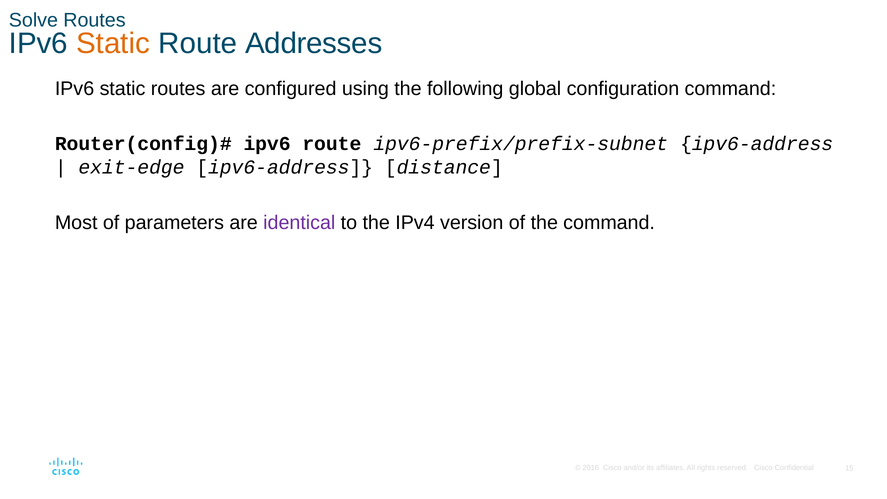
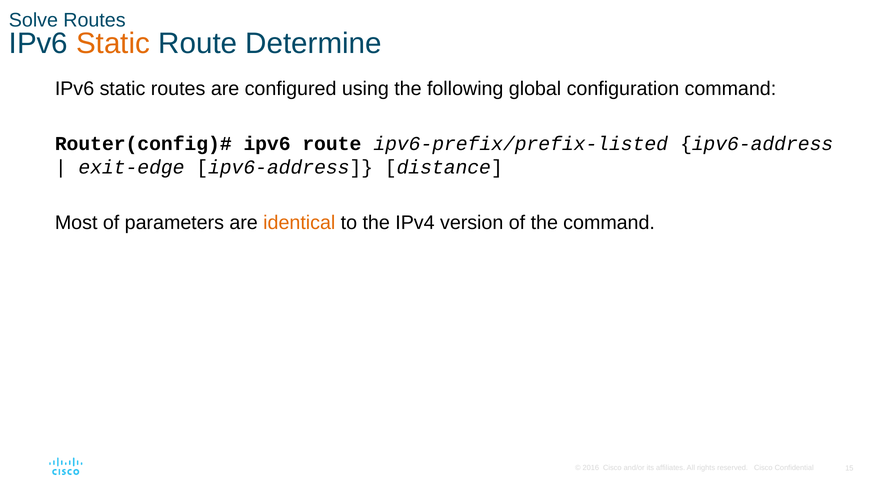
Addresses: Addresses -> Determine (314, 44)
ipv6-prefix/prefix-subnet: ipv6-prefix/prefix-subnet -> ipv6-prefix/prefix-listed (521, 144)
identical colour: purple -> orange (299, 223)
